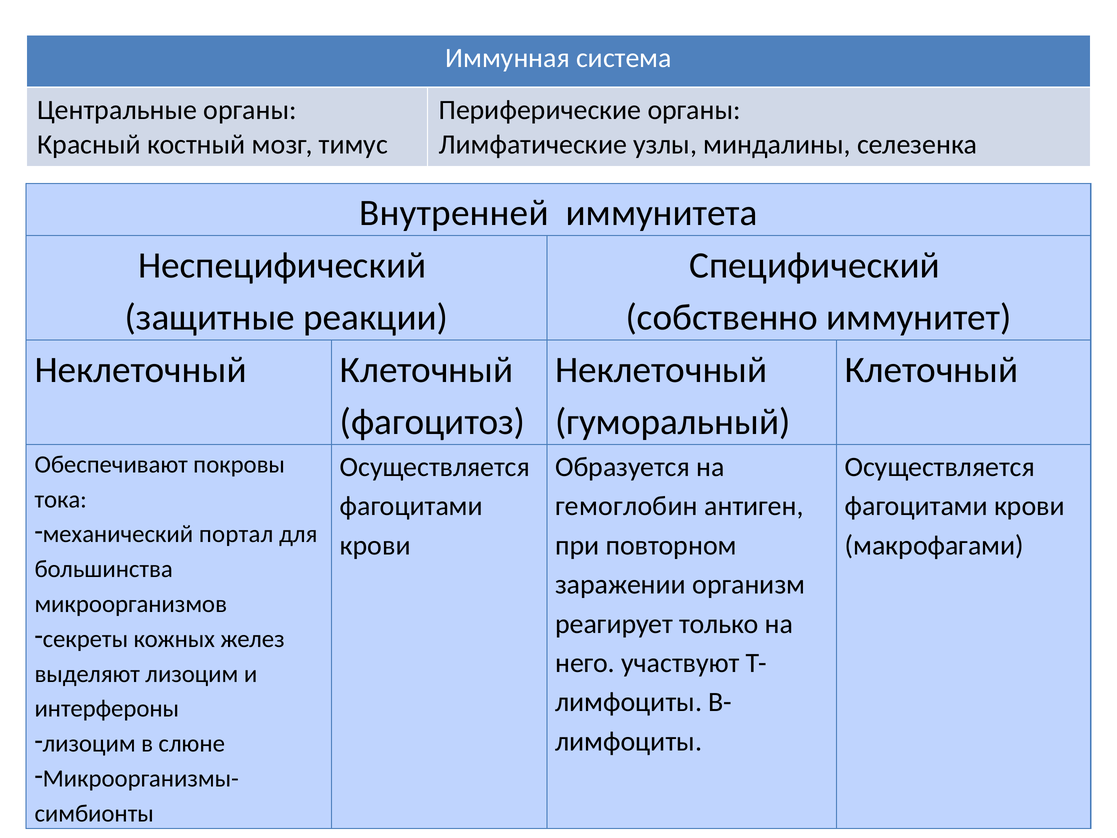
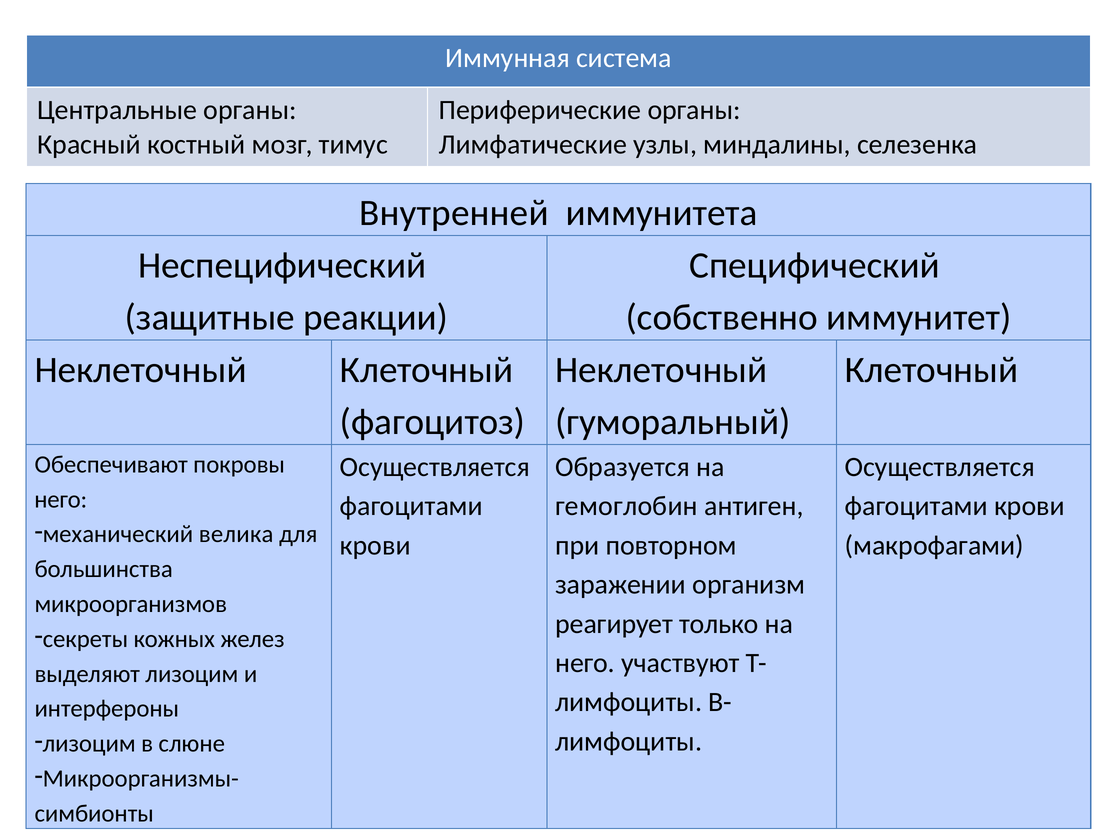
тока: тока -> него (61, 499)
портал: портал -> велика (236, 534)
